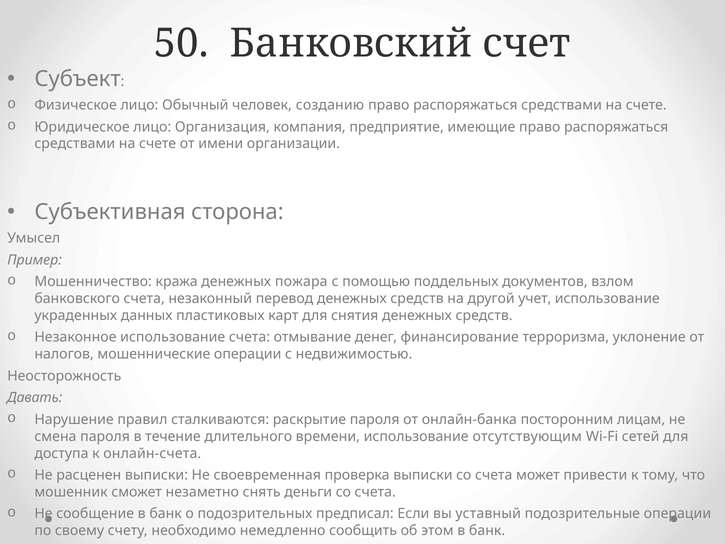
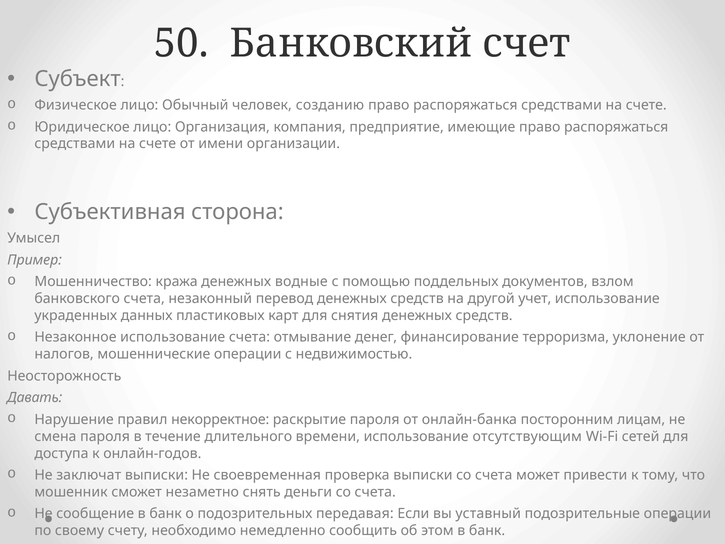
пожара: пожара -> водные (301, 282)
сталкиваются: сталкиваются -> некорректное (220, 419)
онлайн-счета: онлайн-счета -> онлайн-годов (152, 453)
расценен: расценен -> заключат (89, 475)
предписал: предписал -> передавая (355, 514)
